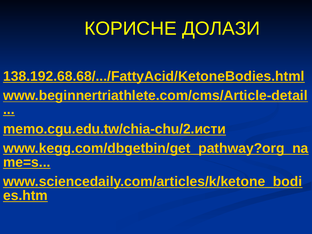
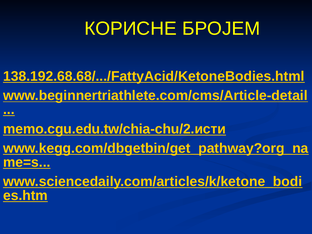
ДОЛАЗИ: ДОЛАЗИ -> БРОЈЕМ (221, 29)
